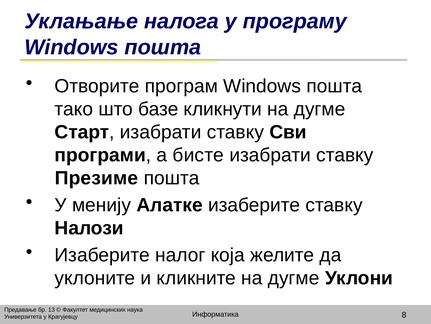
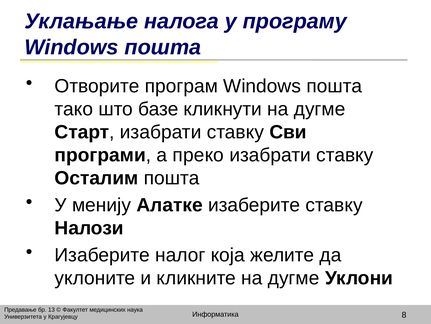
бисте: бисте -> преко (198, 155)
Презиме: Презиме -> Осталим (97, 178)
